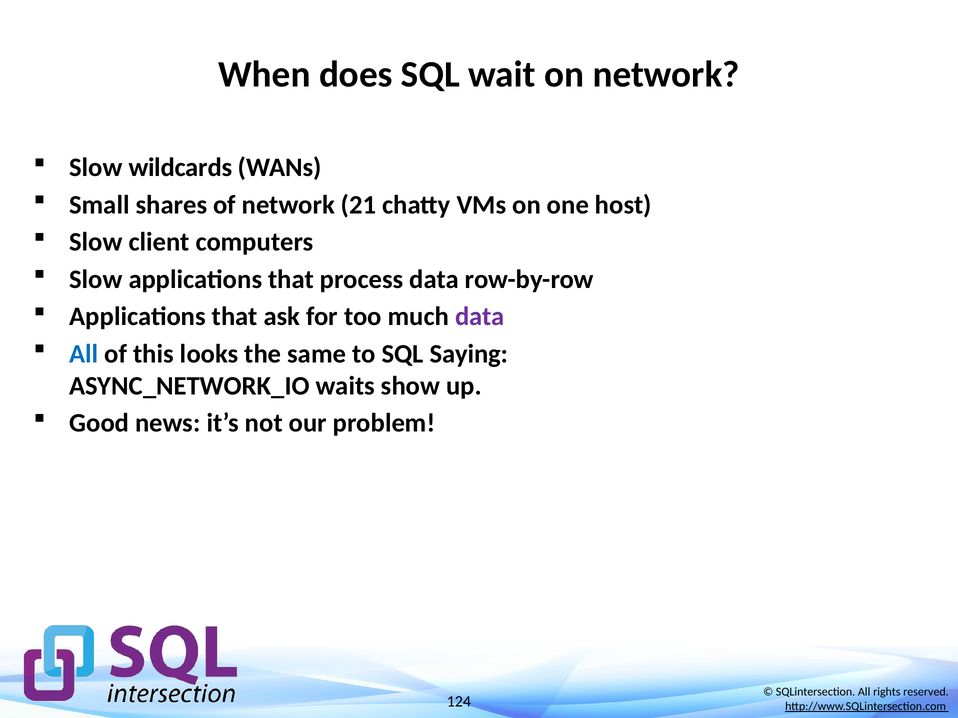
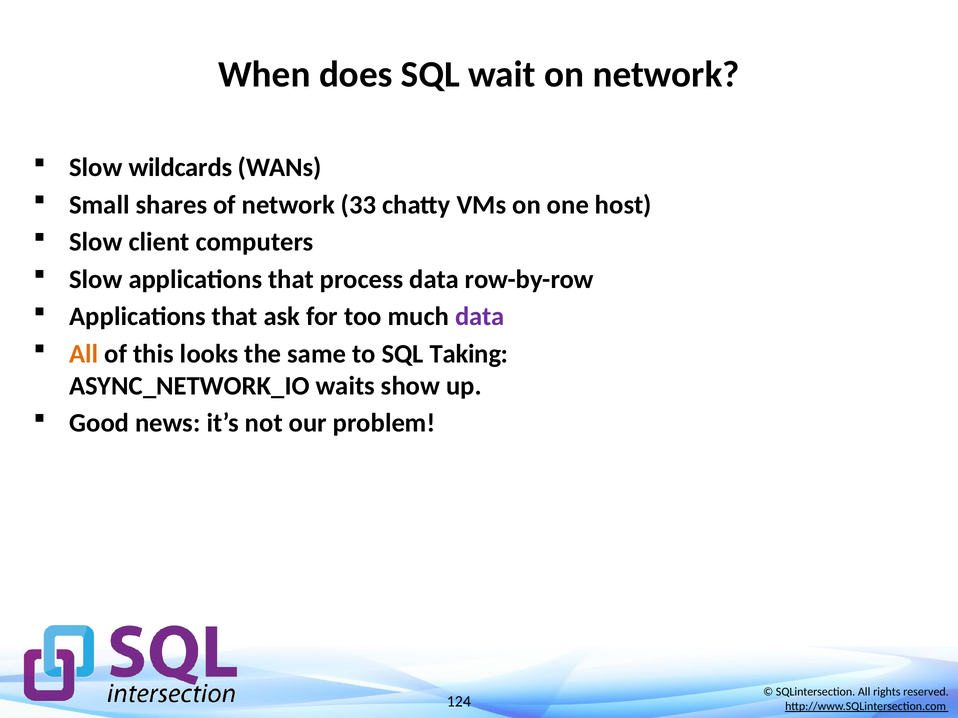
21: 21 -> 33 (358, 205)
All colour: blue -> orange (84, 354)
Saying: Saying -> Taking (469, 354)
